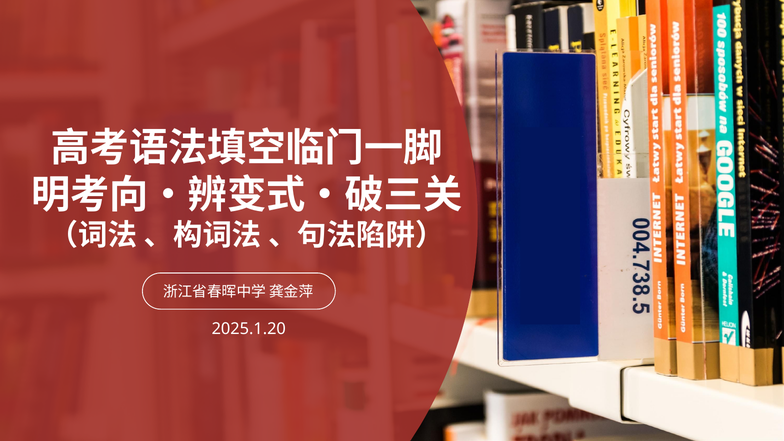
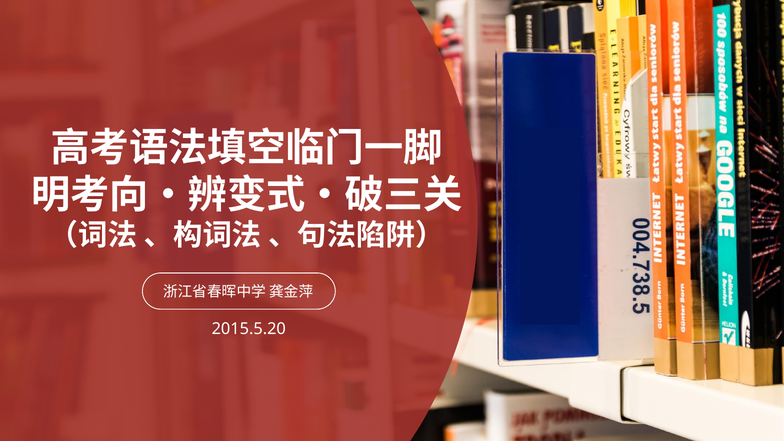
2025.1.20: 2025.1.20 -> 2015.5.20 (249, 329)
